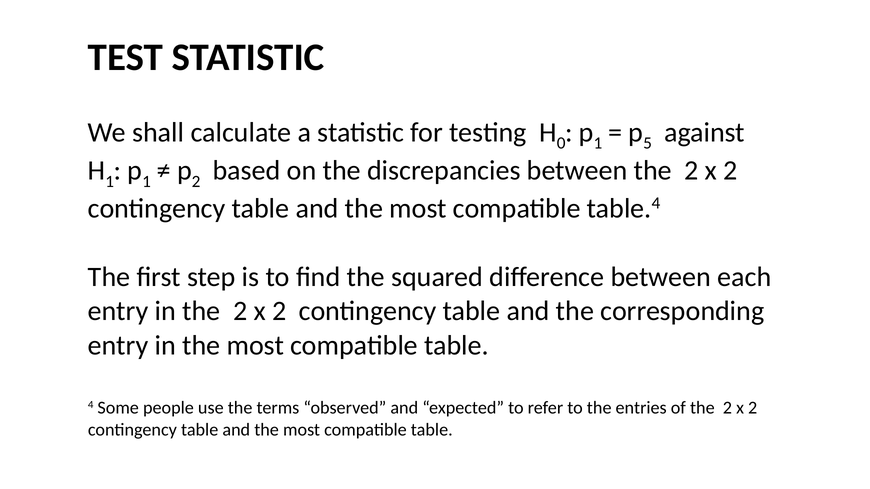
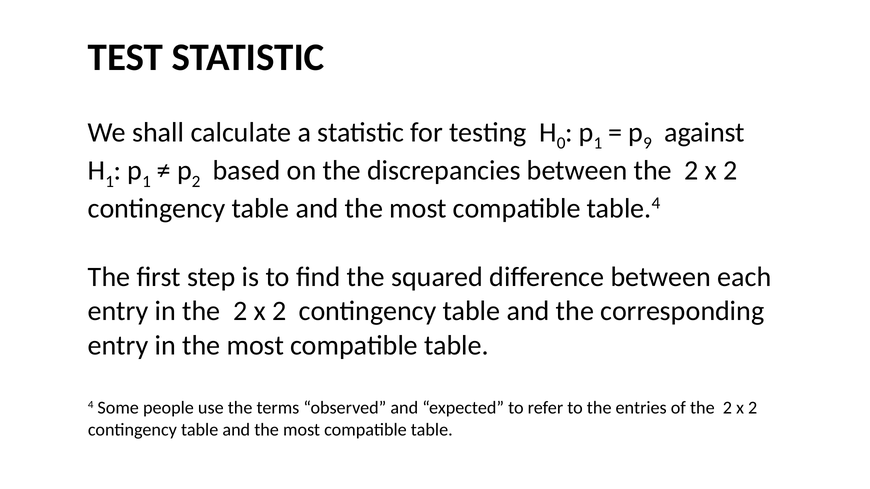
5: 5 -> 9 (648, 143)
